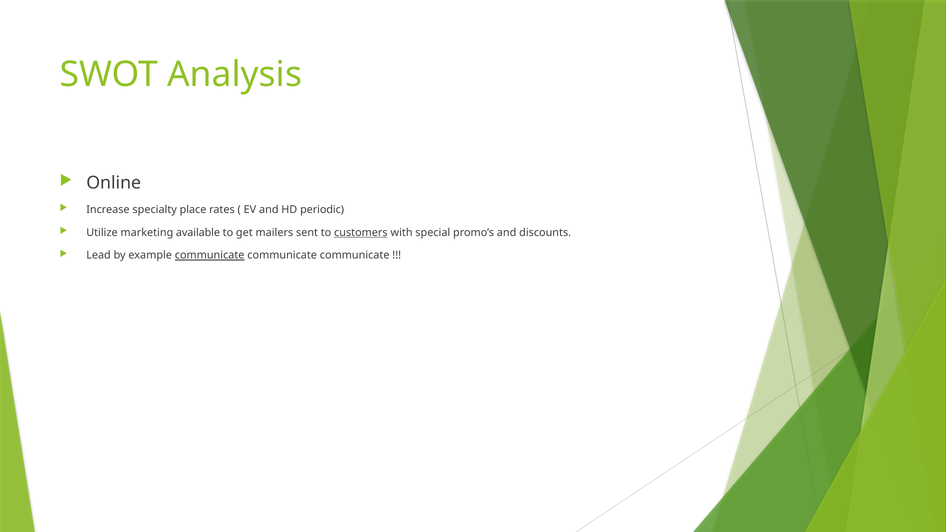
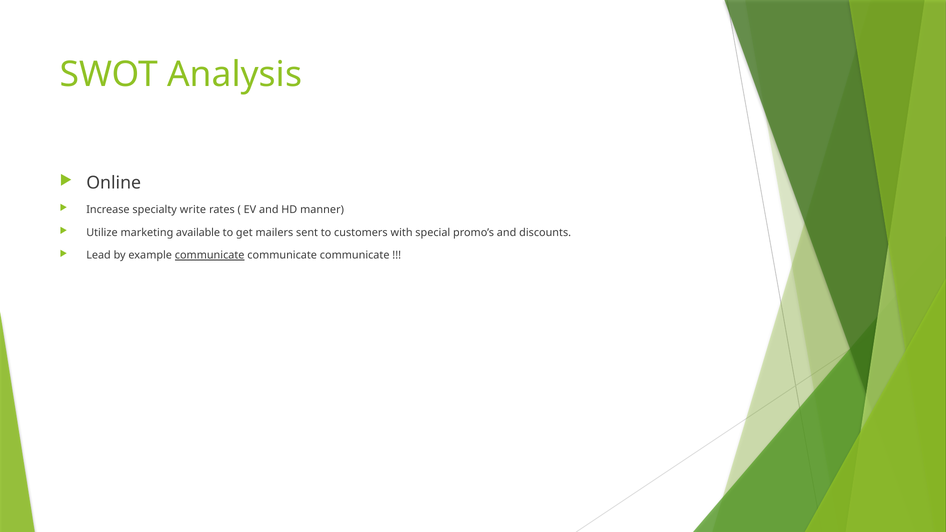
place: place -> write (193, 210)
periodic: periodic -> manner (322, 210)
customers underline: present -> none (361, 232)
